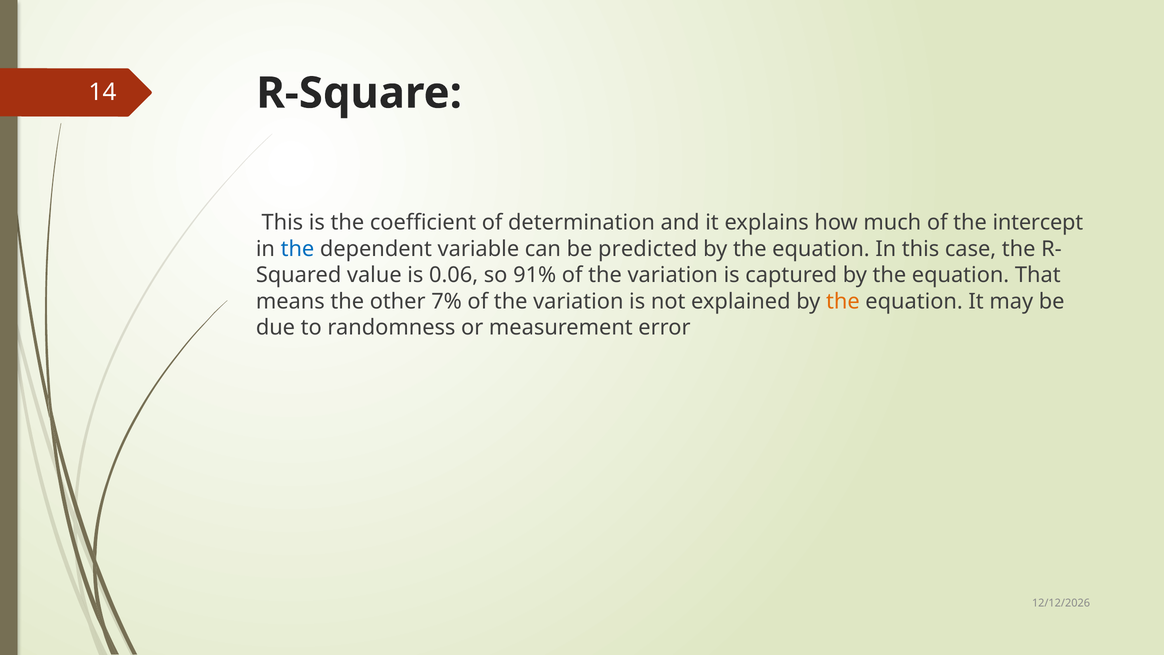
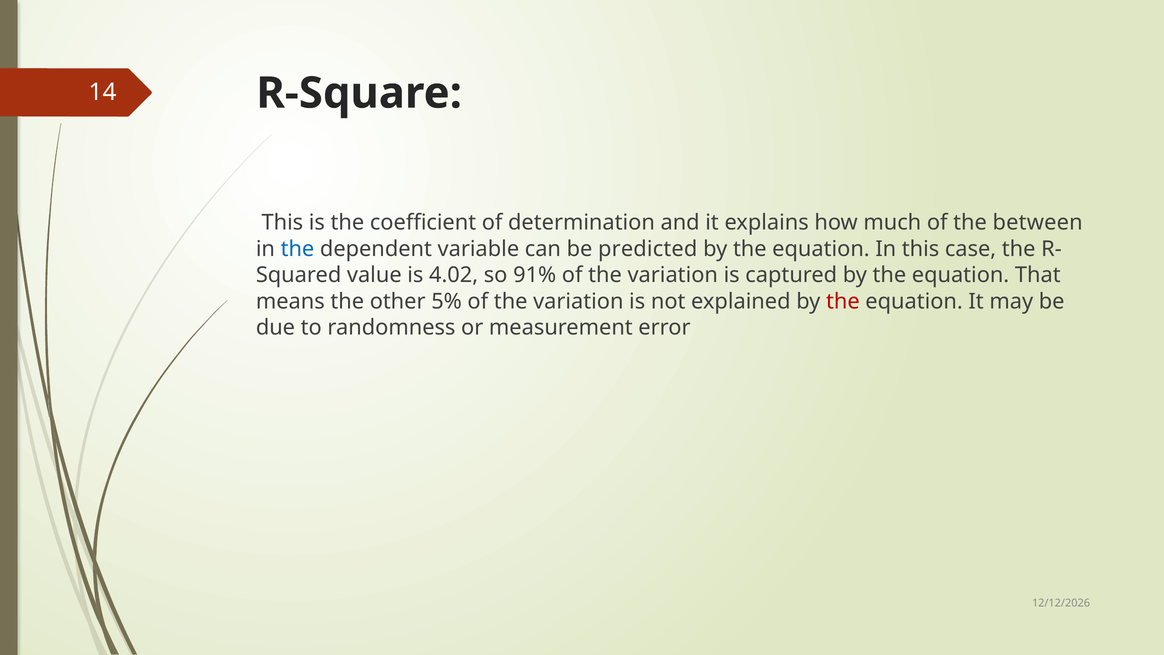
intercept: intercept -> between (1038, 223)
0.06: 0.06 -> 4.02 (454, 275)
7%: 7% -> 5% (447, 301)
the colour: orange -> red (843, 301)
